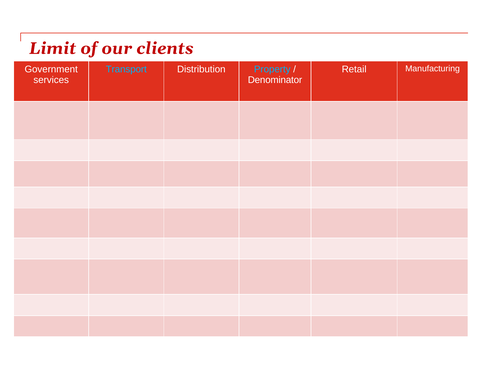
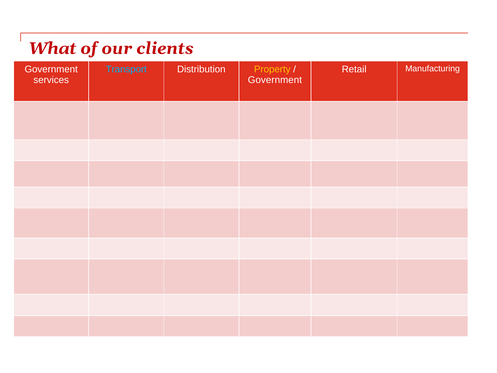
Limit: Limit -> What (53, 48)
Property colour: light blue -> yellow (272, 69)
Denominator: Denominator -> Government (275, 80)
